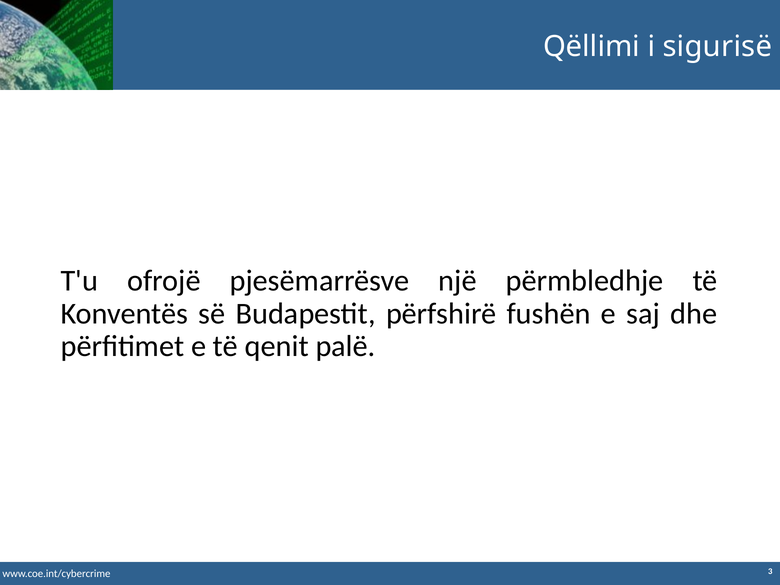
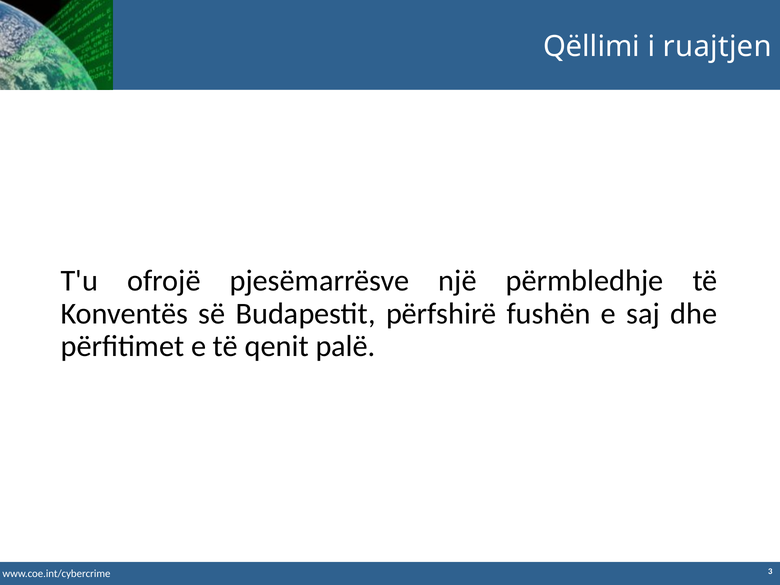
sigurisë: sigurisë -> ruajtjen (717, 46)
